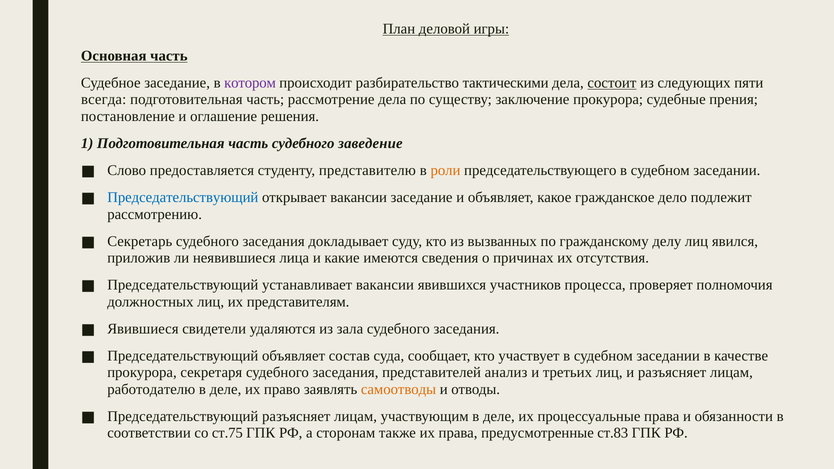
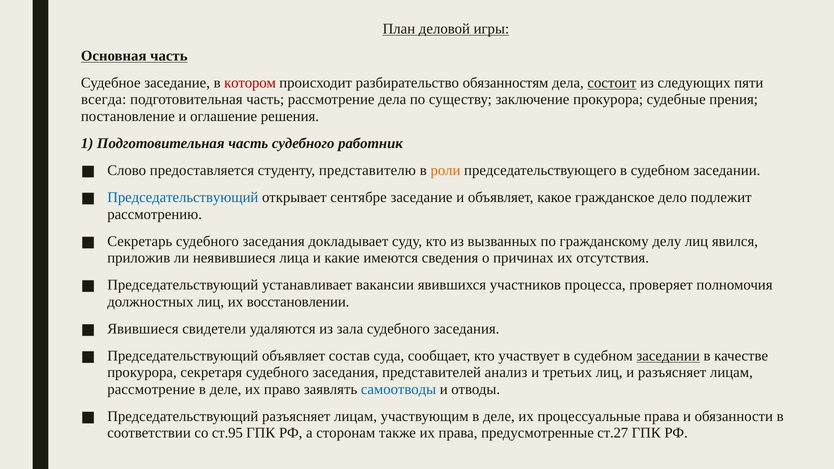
котором colour: purple -> red (250, 83)
тактическими: тактическими -> обязанностям (506, 83)
заведение: заведение -> работник (370, 143)
открывает вакансии: вакансии -> сентябре (359, 198)
представителям: представителям -> восстановлении (298, 302)
заседании underline: none -> present (668, 356)
работодателю: работодателю -> рассмотрение (151, 389)
самоотводы colour: orange -> blue (399, 389)
ст.75: ст.75 -> ст.95 (227, 433)
ст.83: ст.83 -> ст.27 (613, 433)
